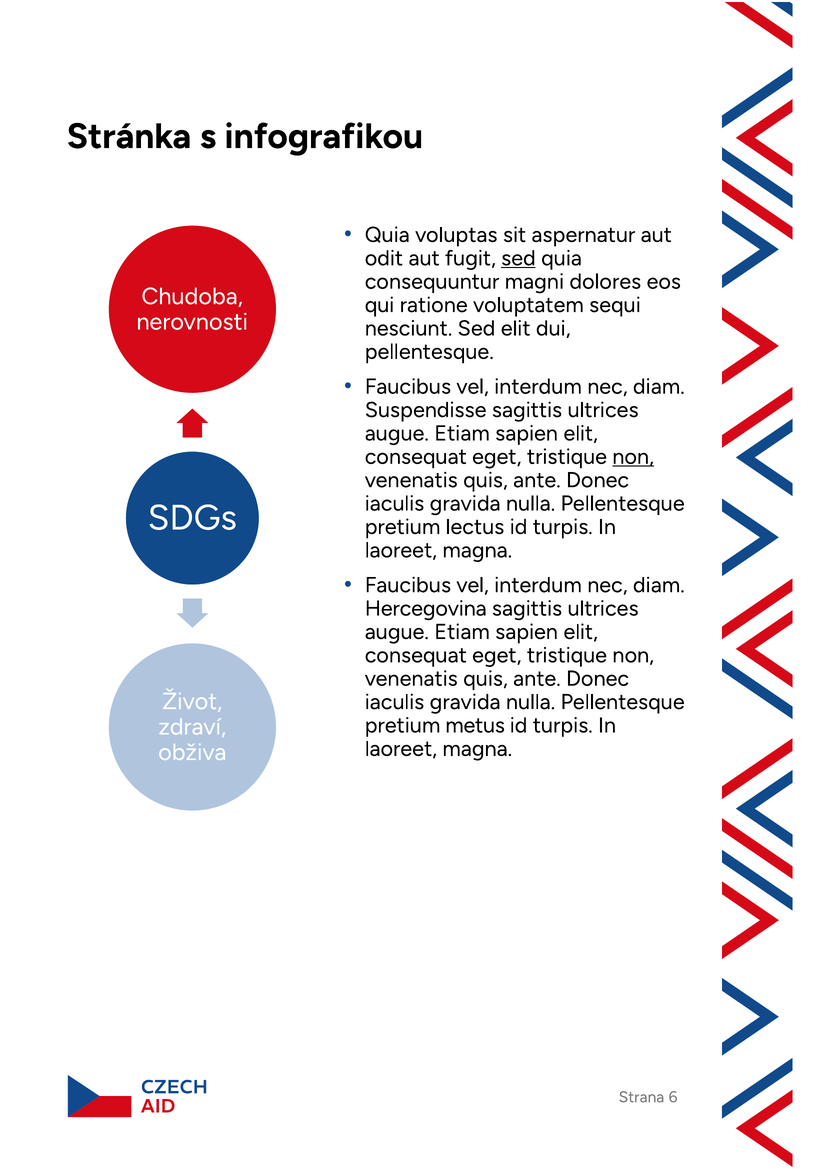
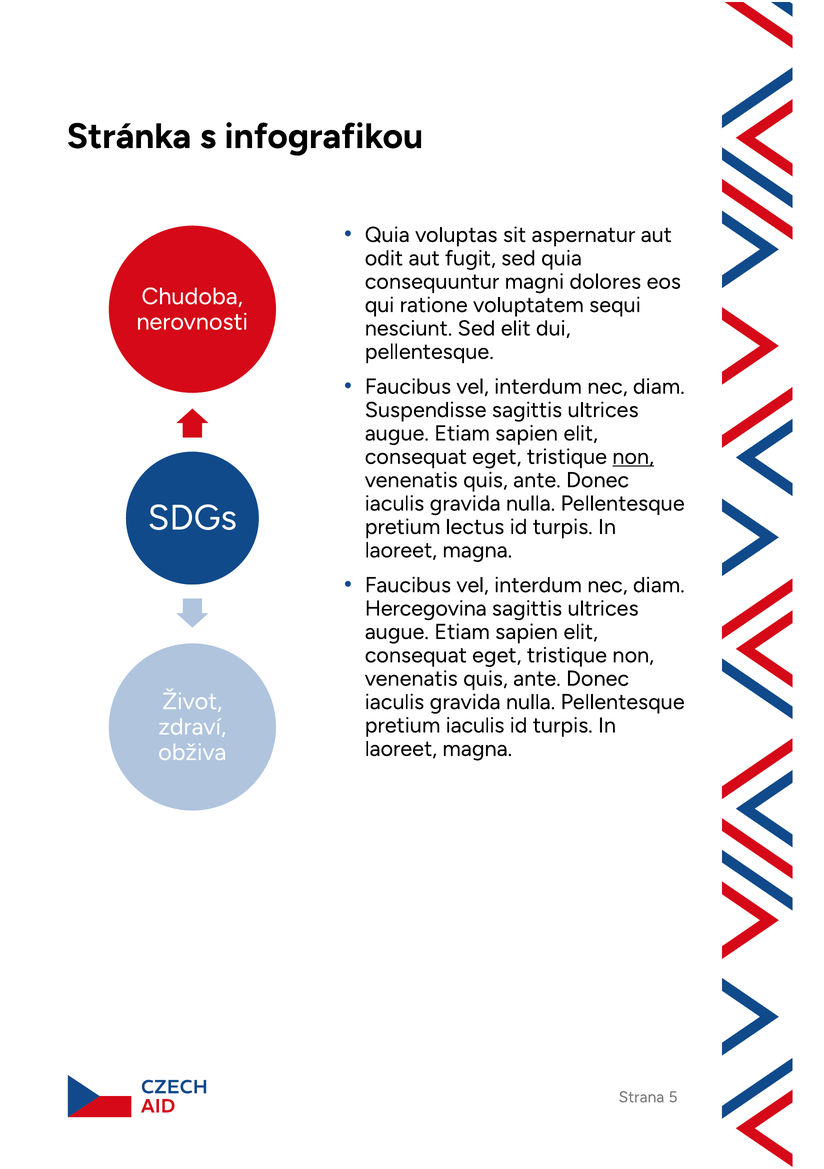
sed underline: present -> none (518, 258)
pretium metus: metus -> iaculis (475, 726)
6: 6 -> 5 (673, 1097)
